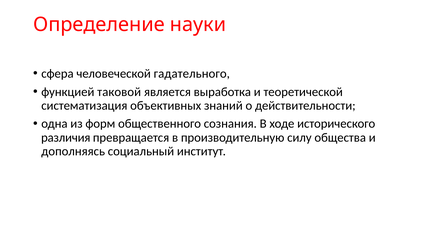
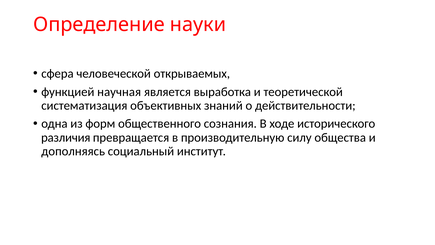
гадательного: гадательного -> открываемых (192, 74)
таковой: таковой -> научная (119, 92)
